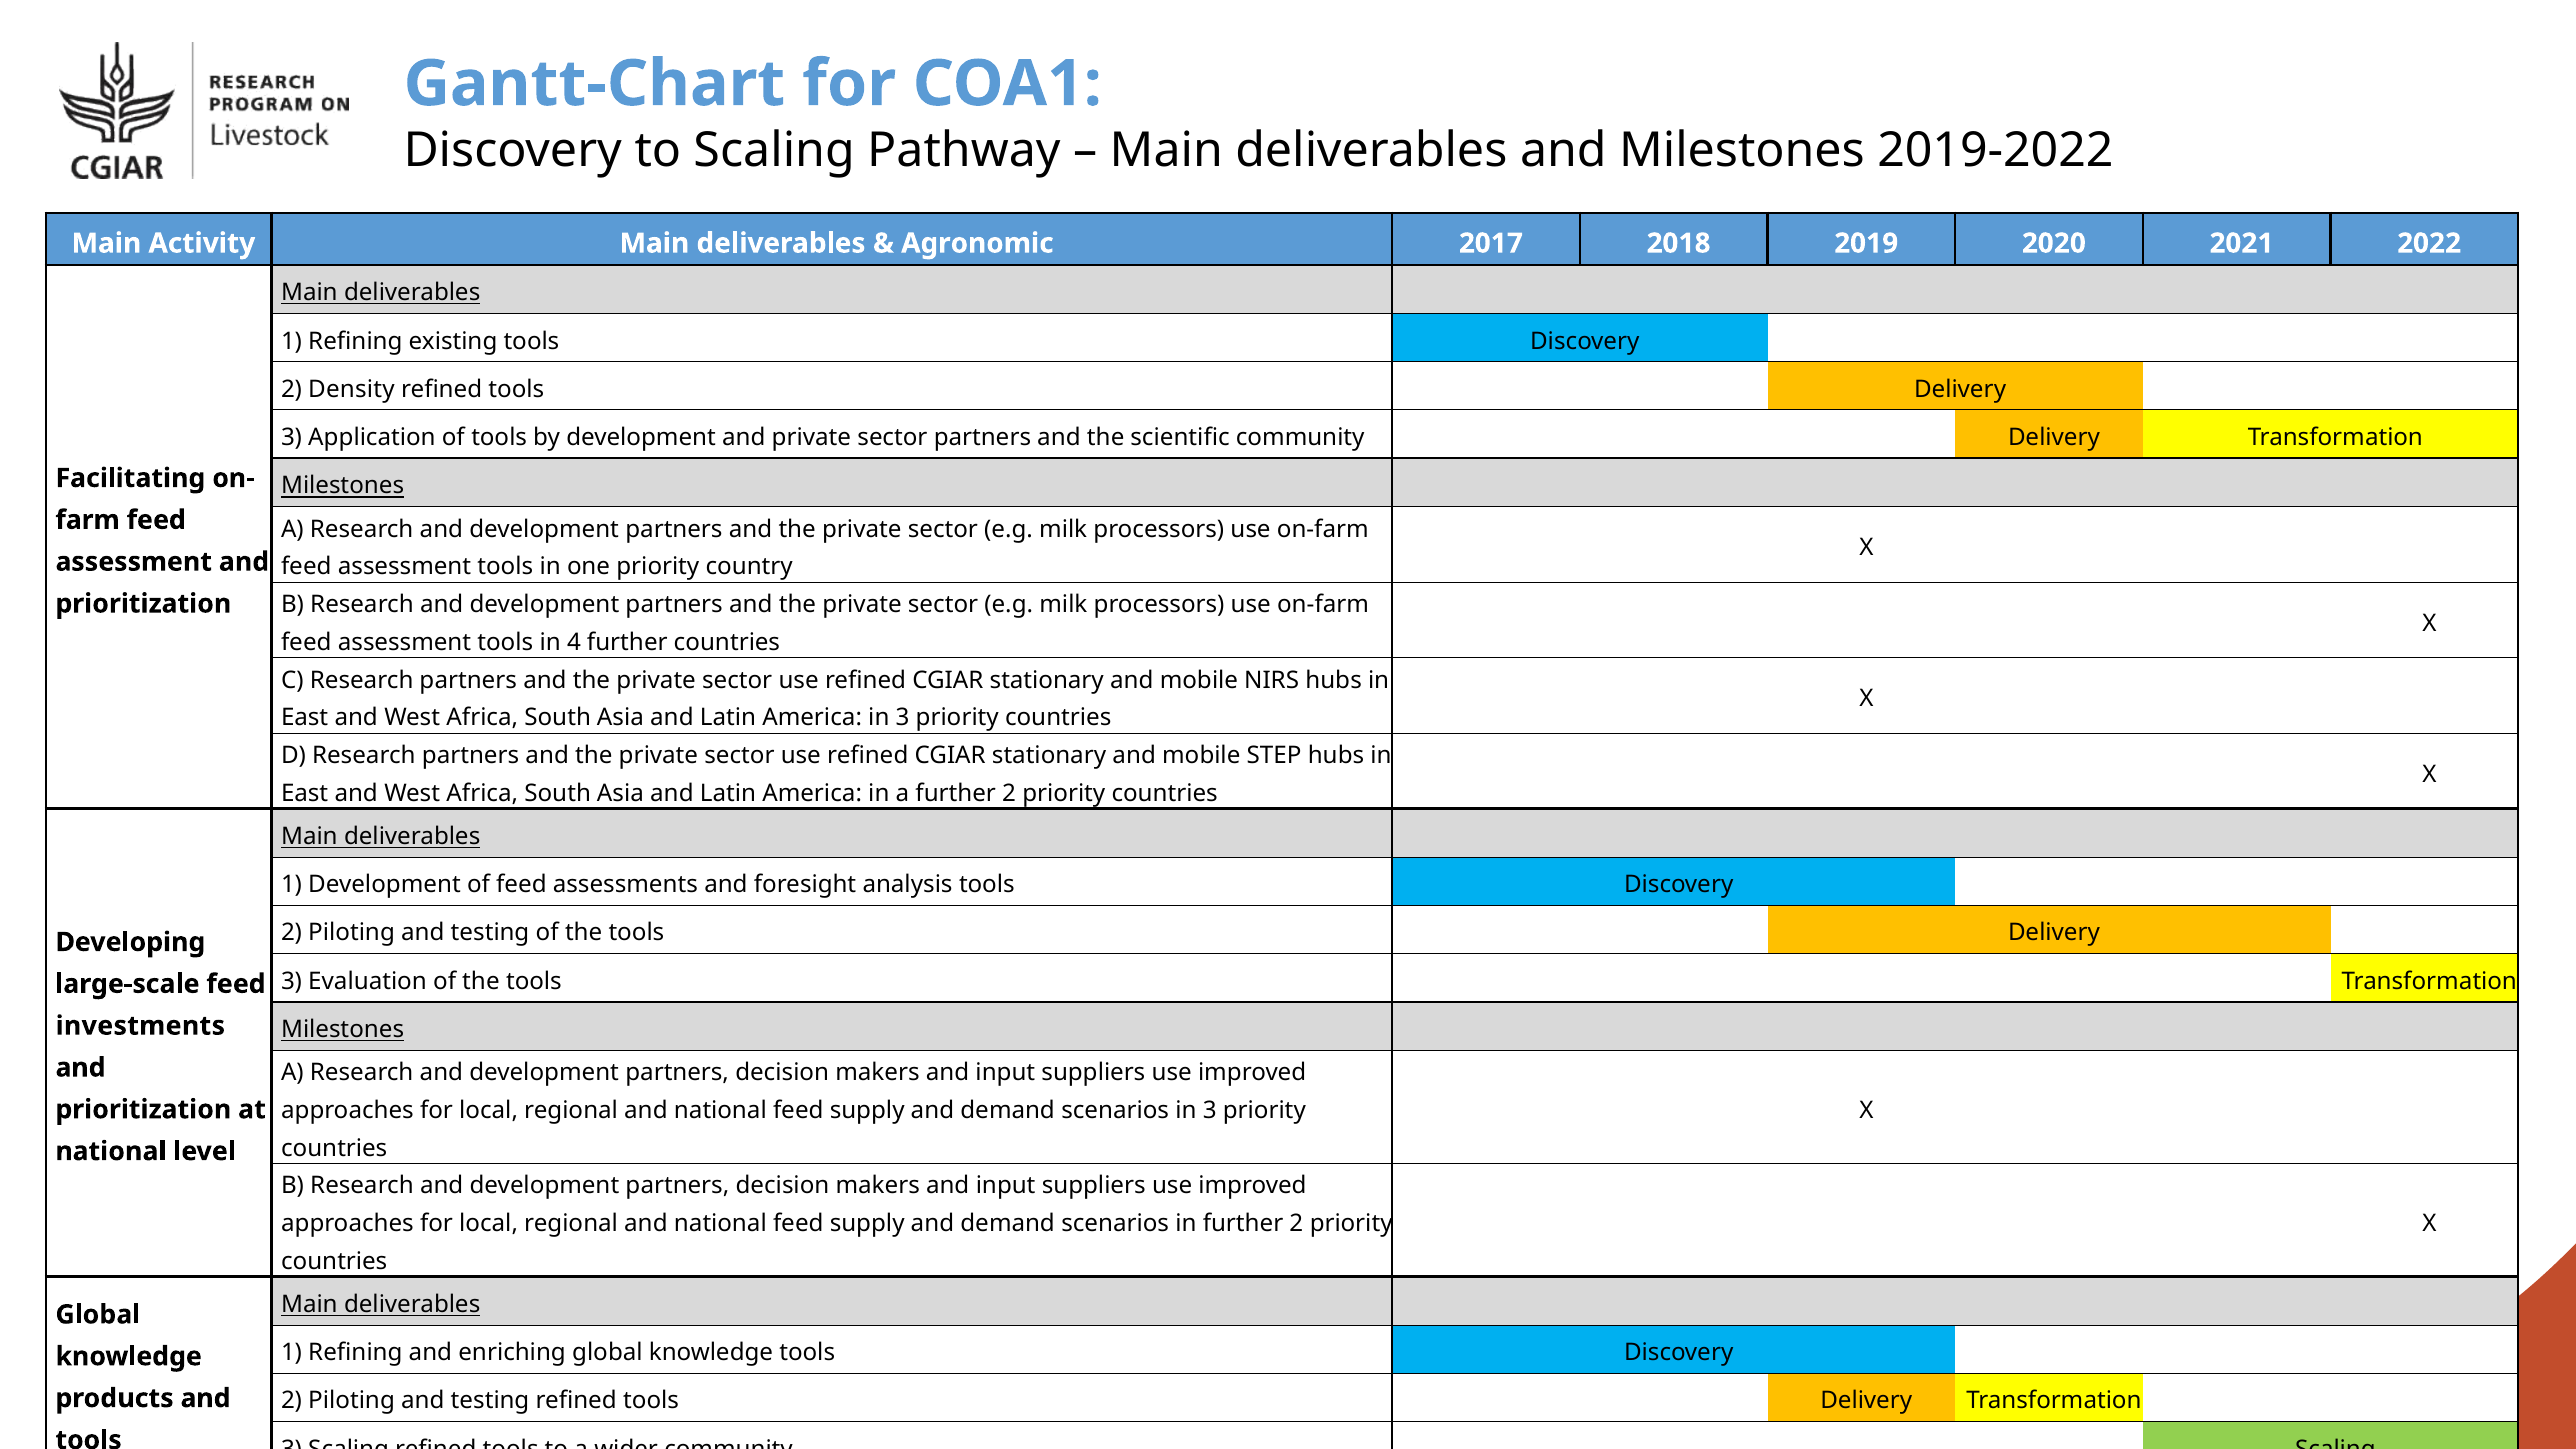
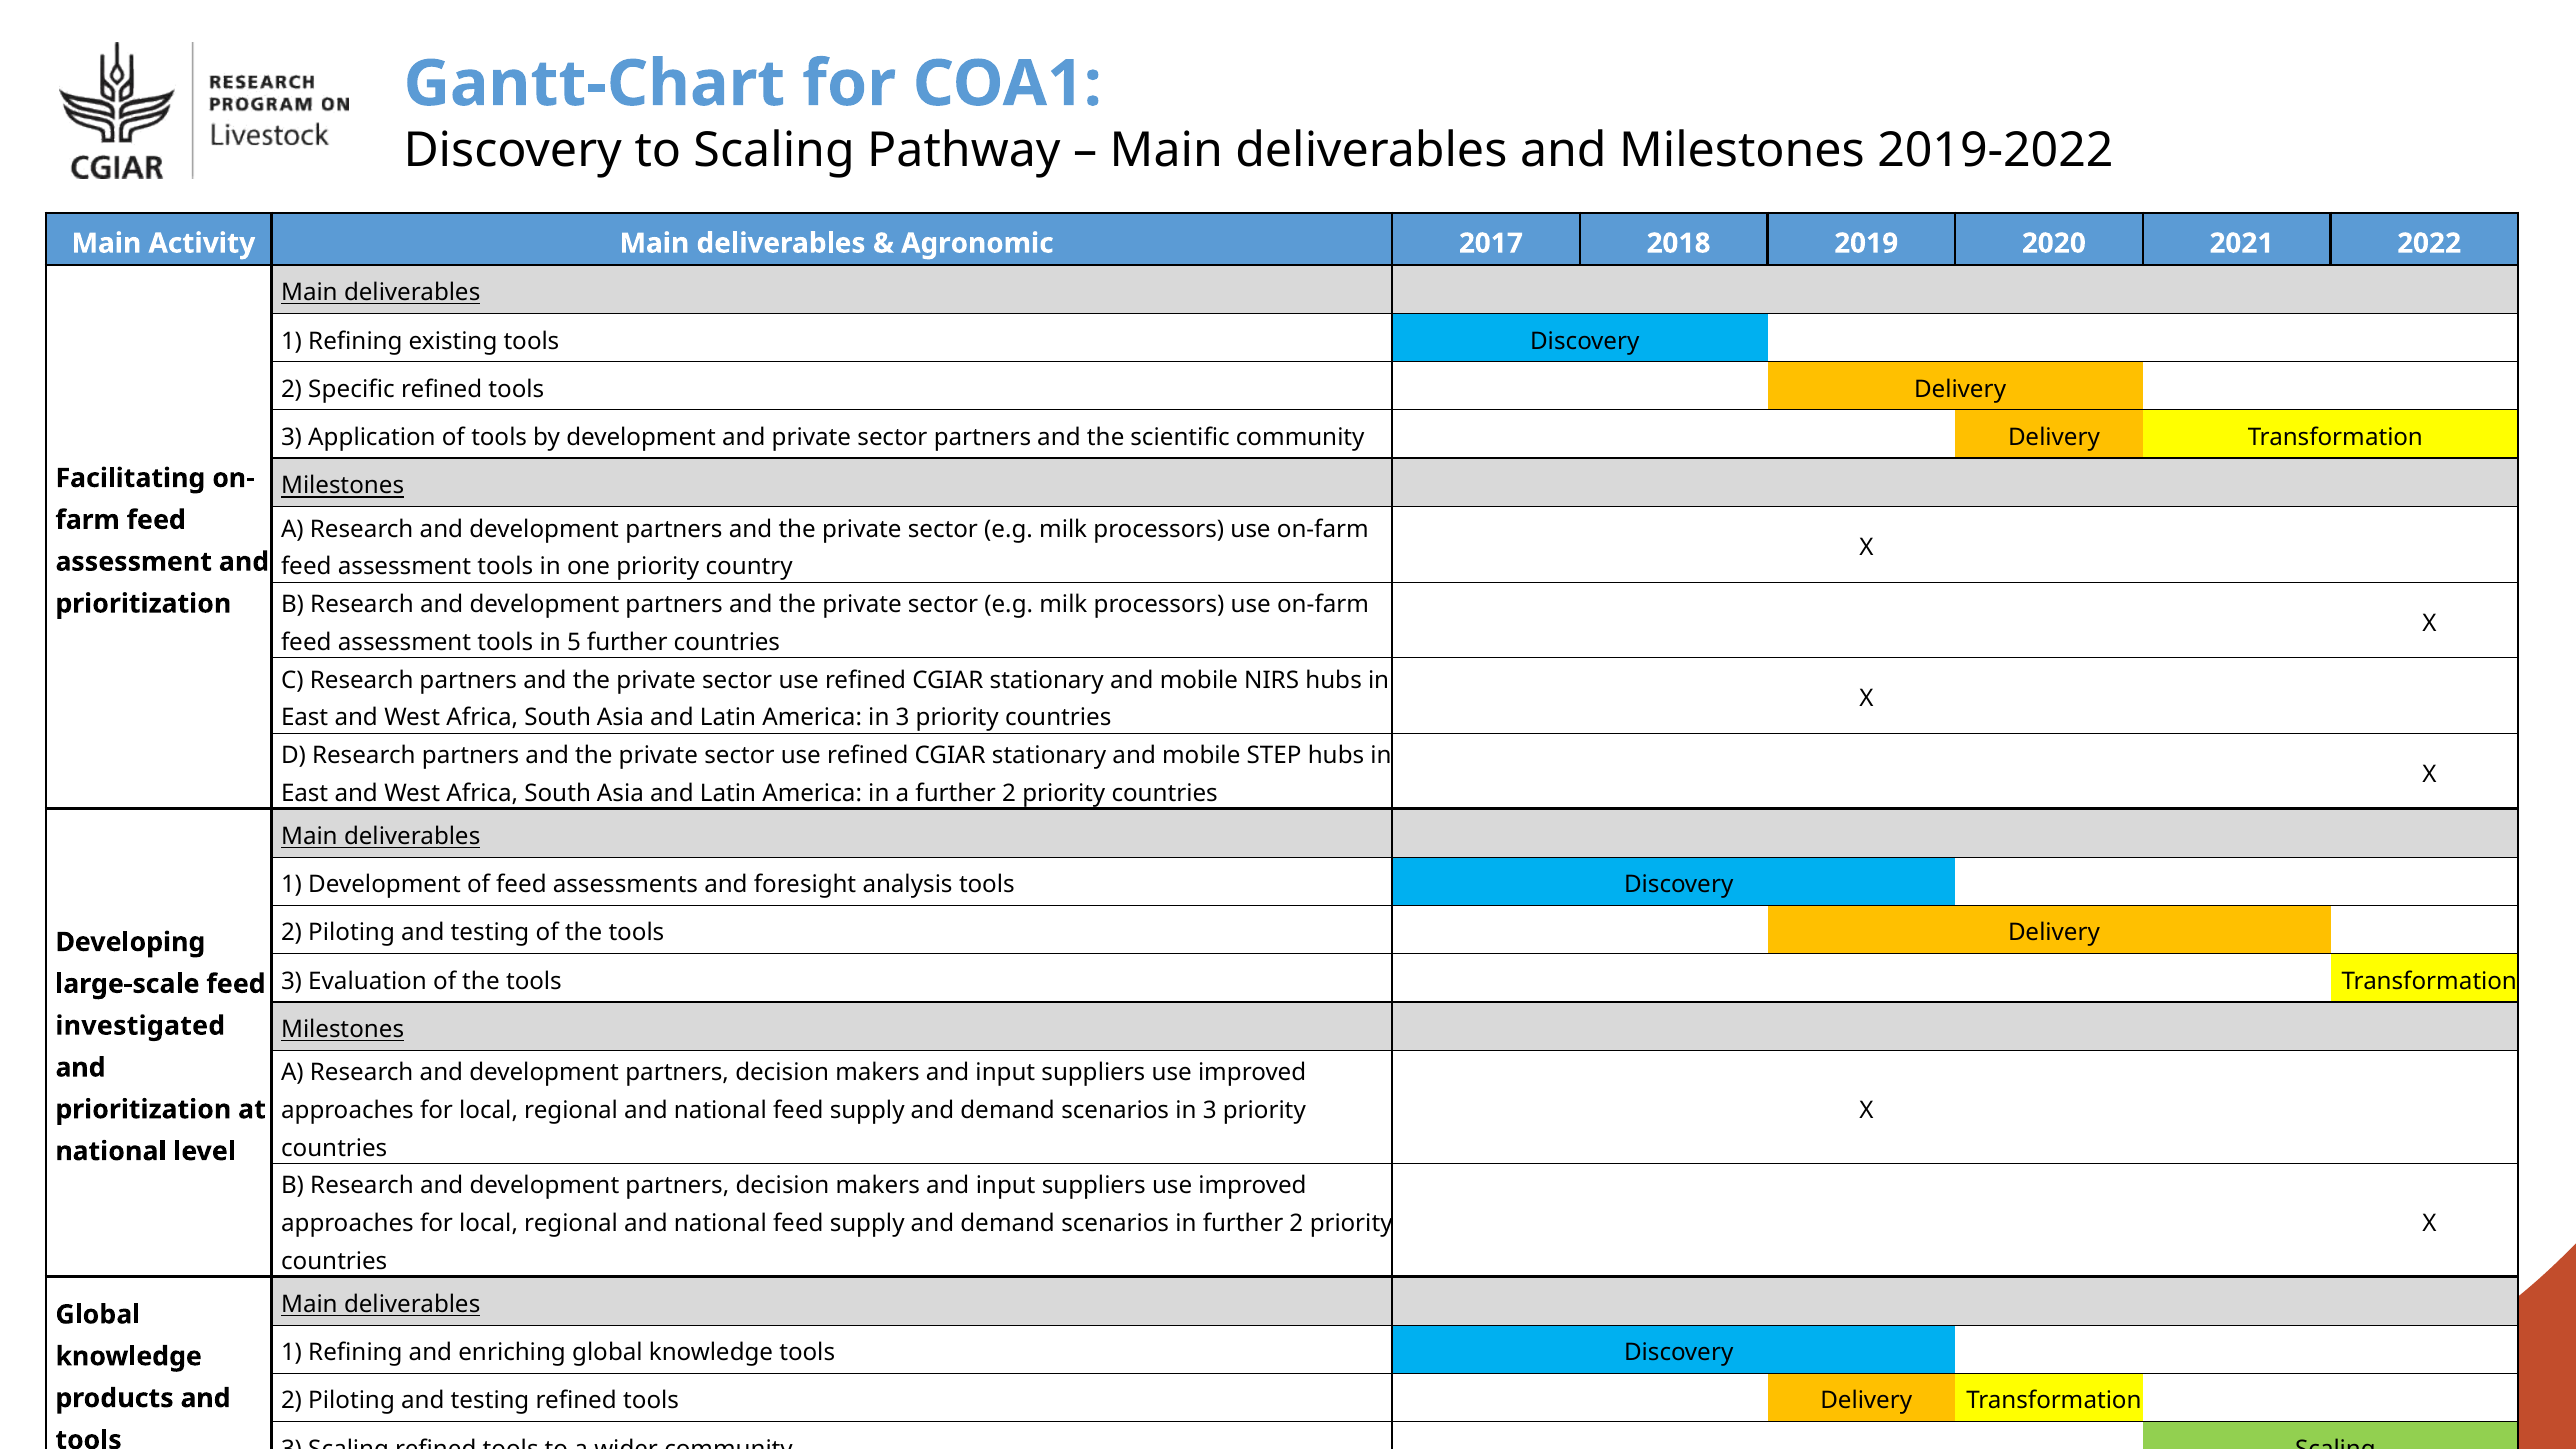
Density: Density -> Specific (352, 389)
4: 4 -> 5 (574, 642)
investments: investments -> investigated (140, 1026)
